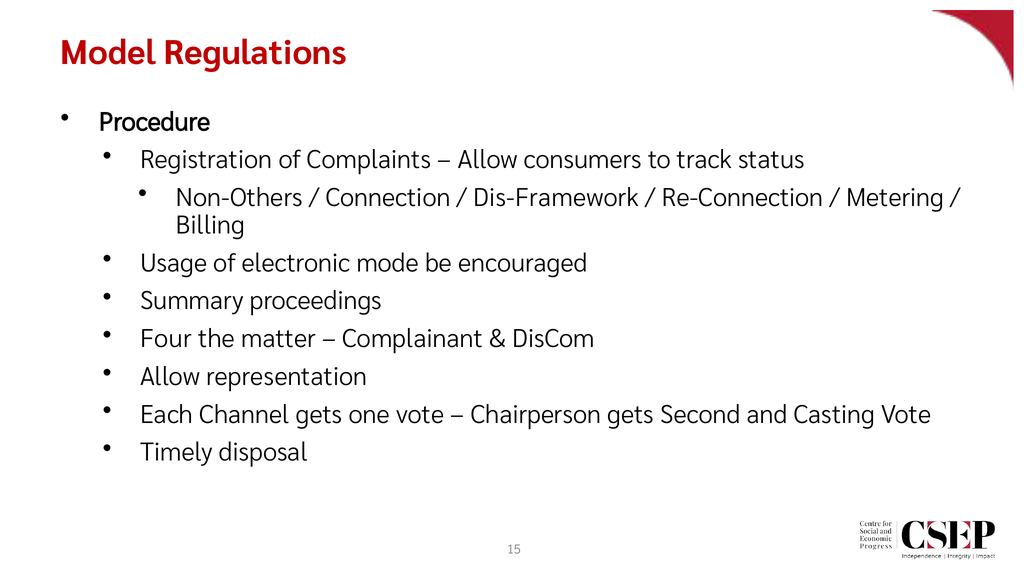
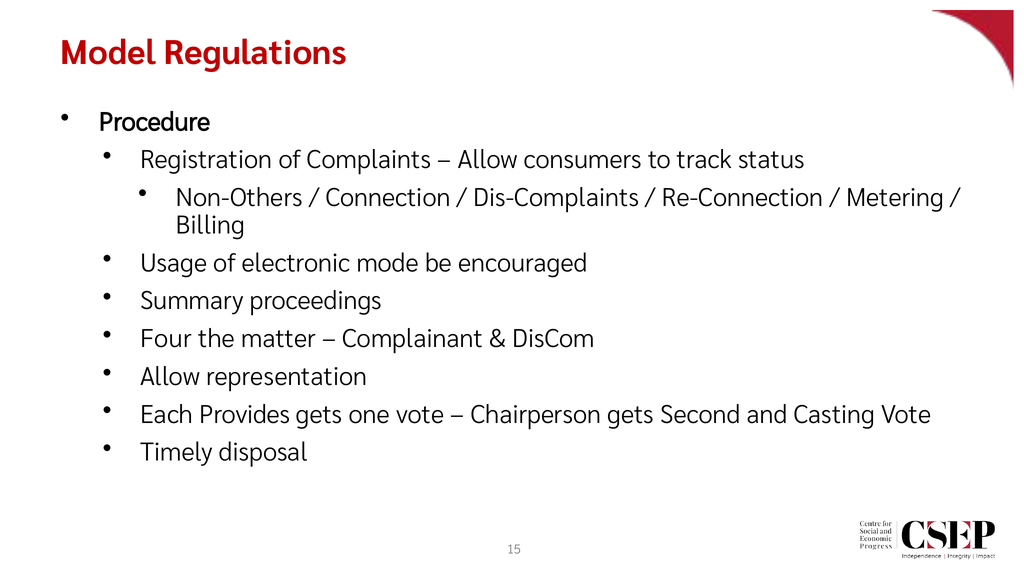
Dis-Framework: Dis-Framework -> Dis-Complaints (556, 198)
Channel: Channel -> Provides (245, 415)
